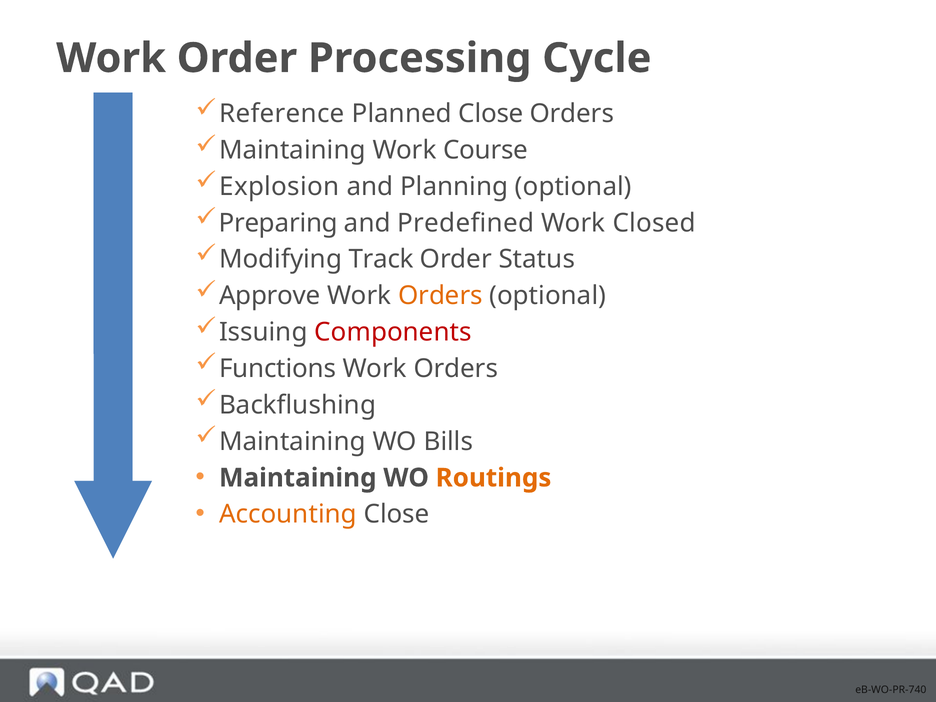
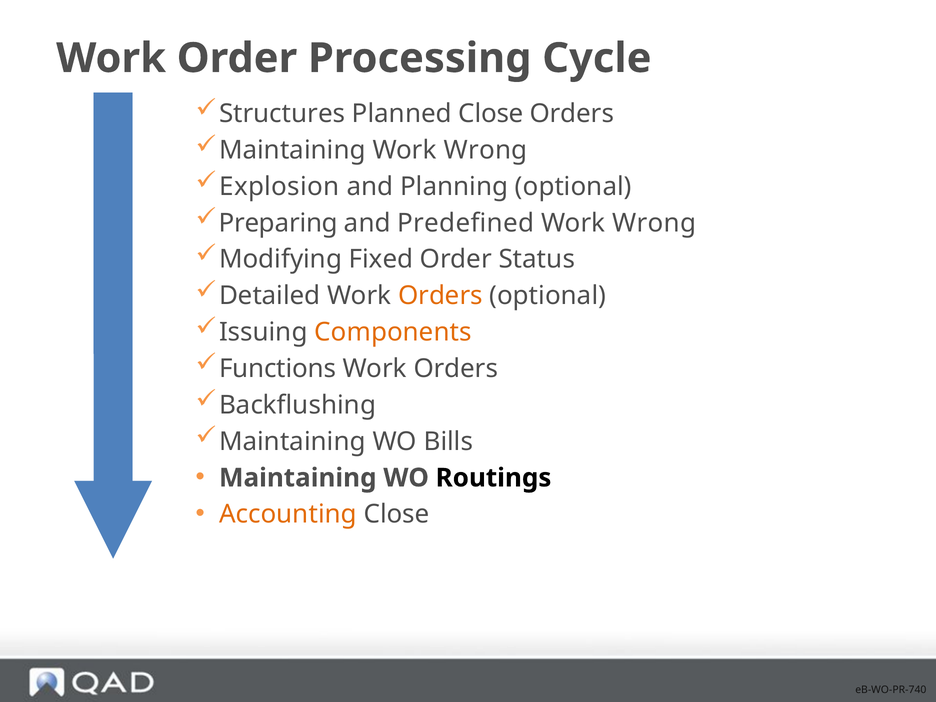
Reference: Reference -> Structures (282, 114)
Maintaining Work Course: Course -> Wrong (485, 150)
Closed: Closed -> Wrong (654, 223)
Track: Track -> Fixed (381, 259)
Approve: Approve -> Detailed (270, 296)
Components colour: red -> orange (393, 332)
Routings colour: orange -> black (493, 478)
